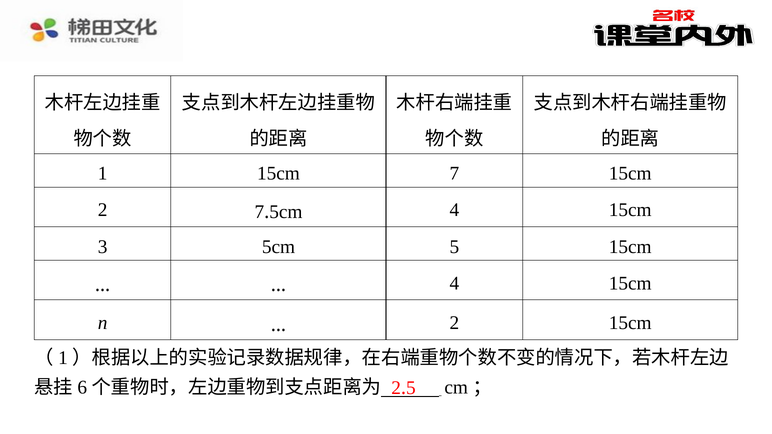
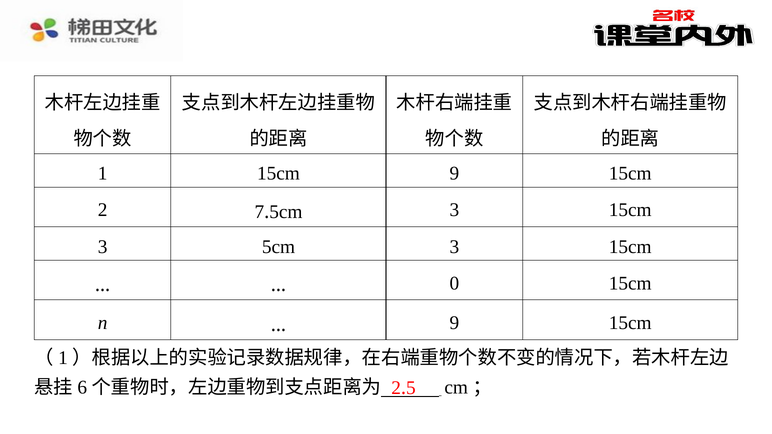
15cm 7: 7 -> 9 (454, 174)
4: 4 -> 3 (454, 210)
3 5cm 5: 5 -> 3 (454, 247)
4: 4 -> 0 (454, 283)
2: 2 -> 9 (454, 323)
